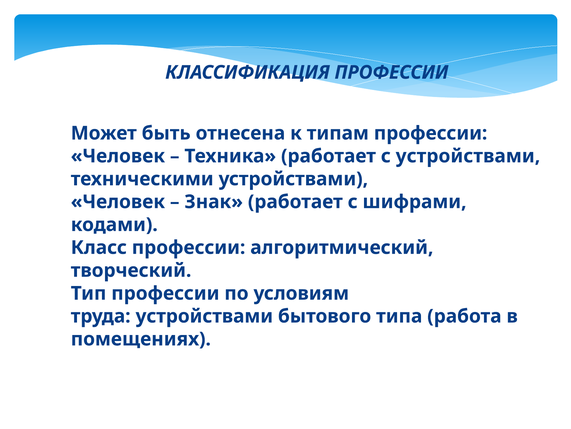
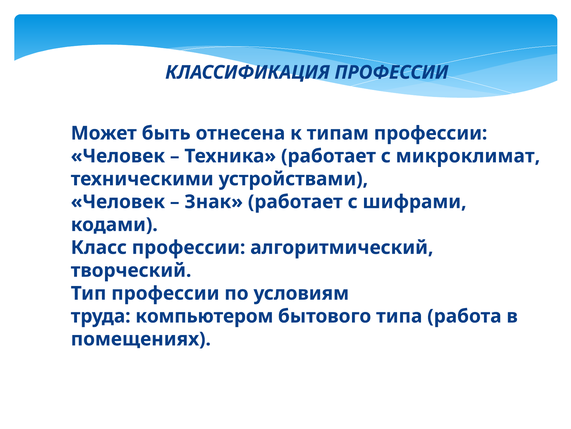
с устройствами: устройствами -> микроклимат (468, 156)
труда устройствами: устройствами -> компьютером (204, 316)
